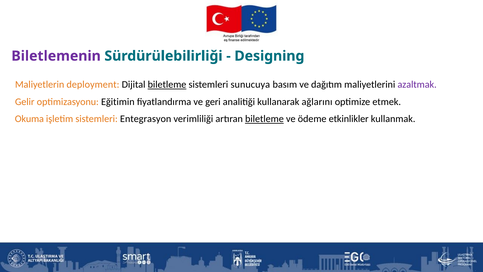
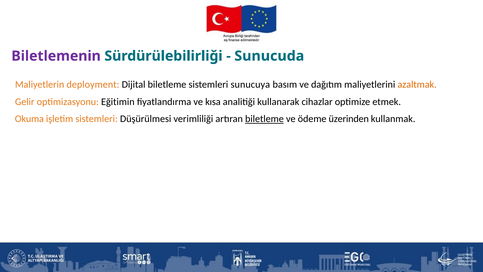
Designing: Designing -> Sunucuda (269, 56)
biletleme underline: present -> none (167, 85)
azaltmak colour: purple -> orange (417, 85)
geri: geri -> kısa (213, 102)
ağlarını: ağlarını -> cihazlar (317, 102)
Entegrasyon: Entegrasyon -> Düşürülmesi (146, 119)
etkinlikler: etkinlikler -> üzerinden (349, 119)
